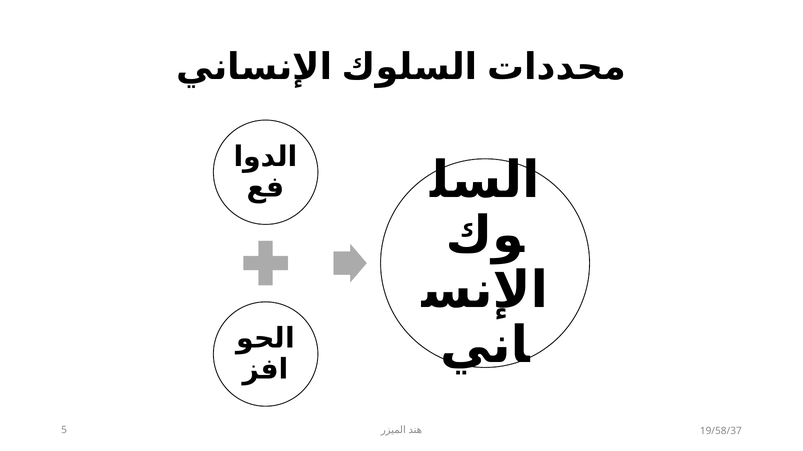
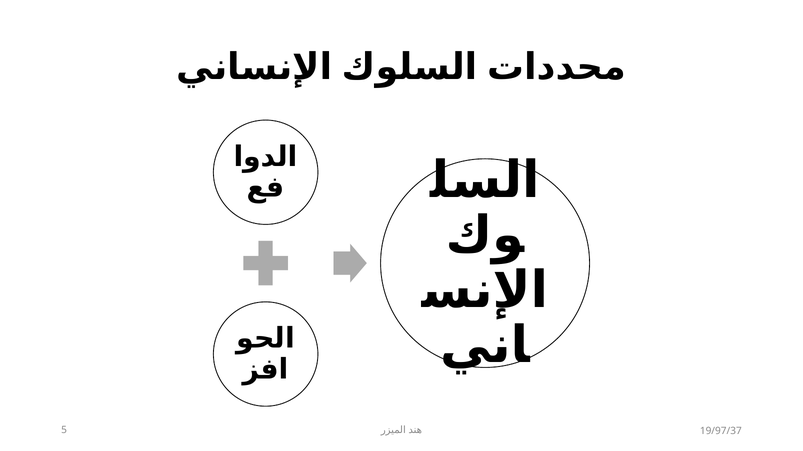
19/58/37: 19/58/37 -> 19/97/37 (721, 431)
